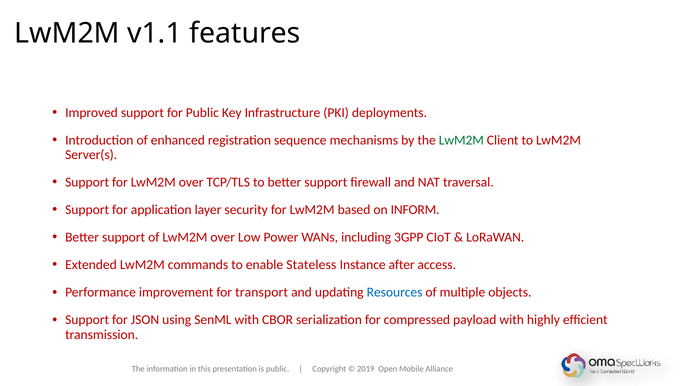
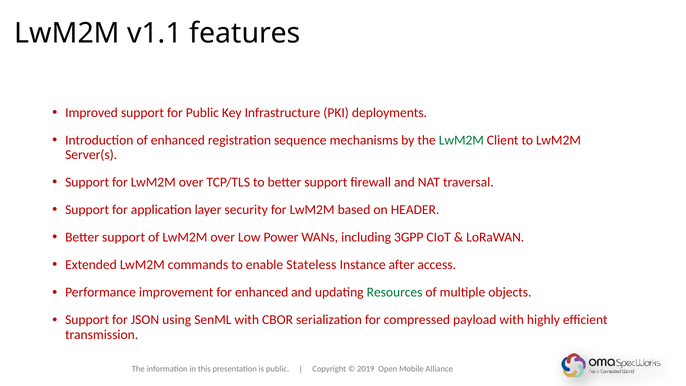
INFORM: INFORM -> HEADER (415, 210)
for transport: transport -> enhanced (262, 292)
Resources colour: blue -> green (395, 292)
